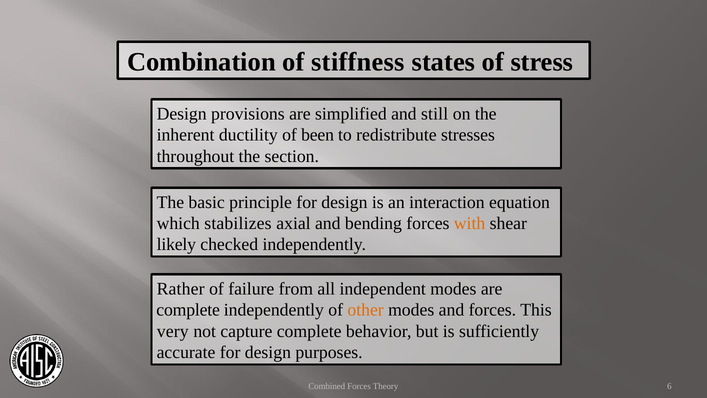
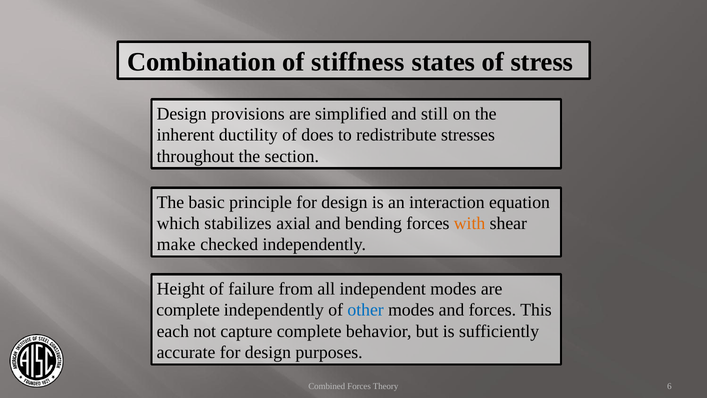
been: been -> does (317, 135)
likely: likely -> make (176, 244)
Rather: Rather -> Height (181, 288)
other colour: orange -> blue (366, 310)
very: very -> each (173, 331)
